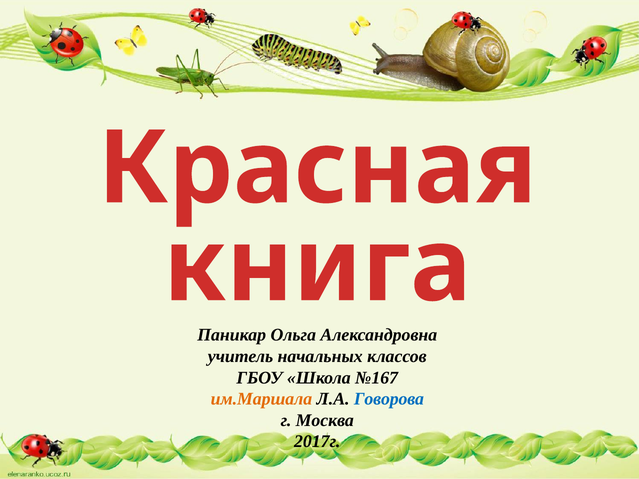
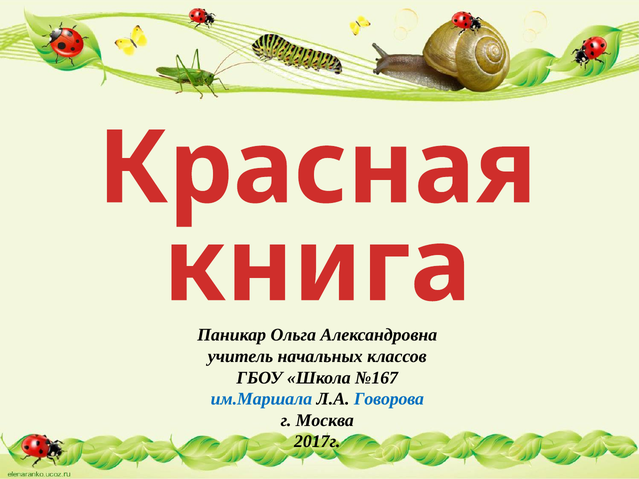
им.Маршала colour: orange -> blue (261, 399)
